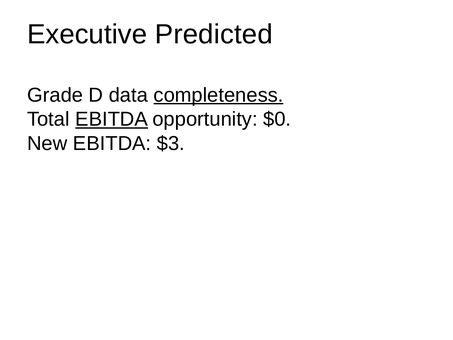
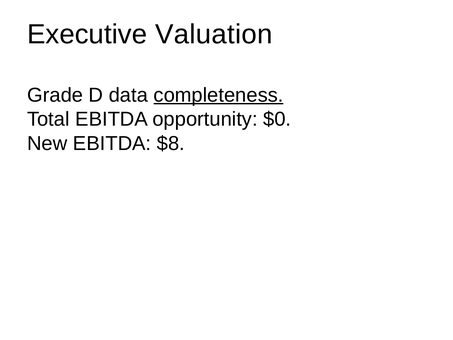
Predicted: Predicted -> Valuation (214, 34)
EBITDA underline: present -> none (112, 119)
$3: $3 -> $8 (171, 143)
